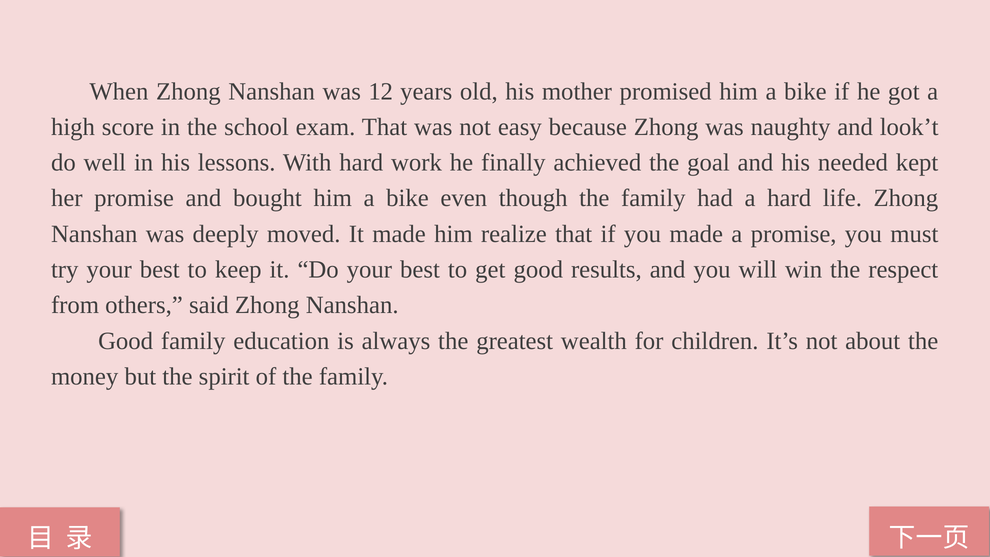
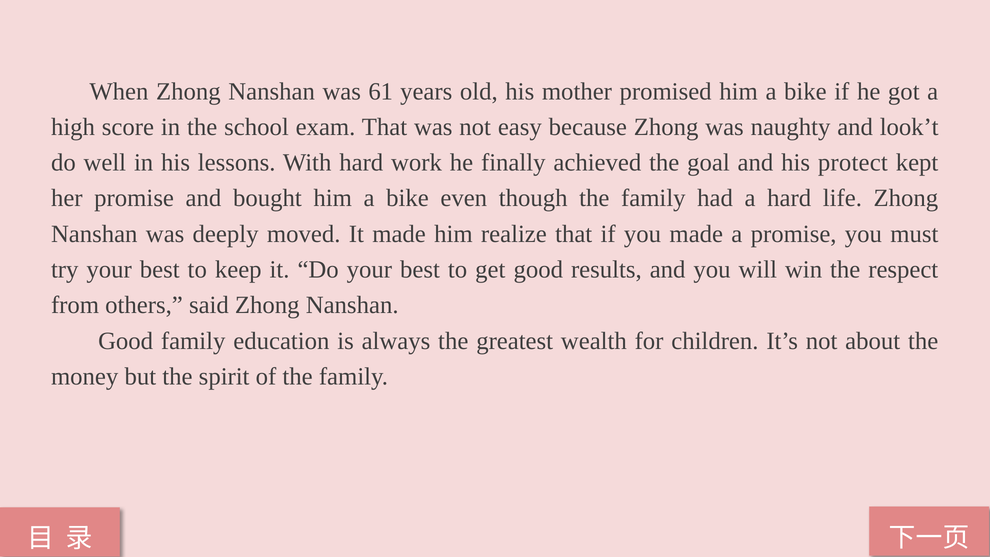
12: 12 -> 61 (381, 91)
needed: needed -> protect (853, 163)
